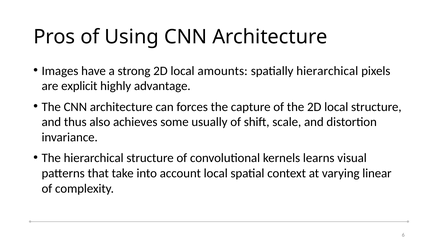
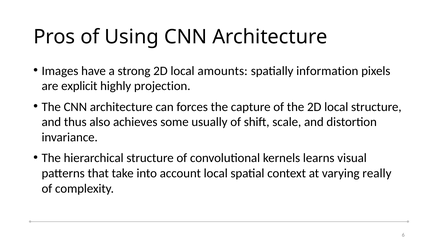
spatially hierarchical: hierarchical -> information (327, 71)
advantage: advantage -> projection (162, 86)
linear: linear -> really (377, 174)
